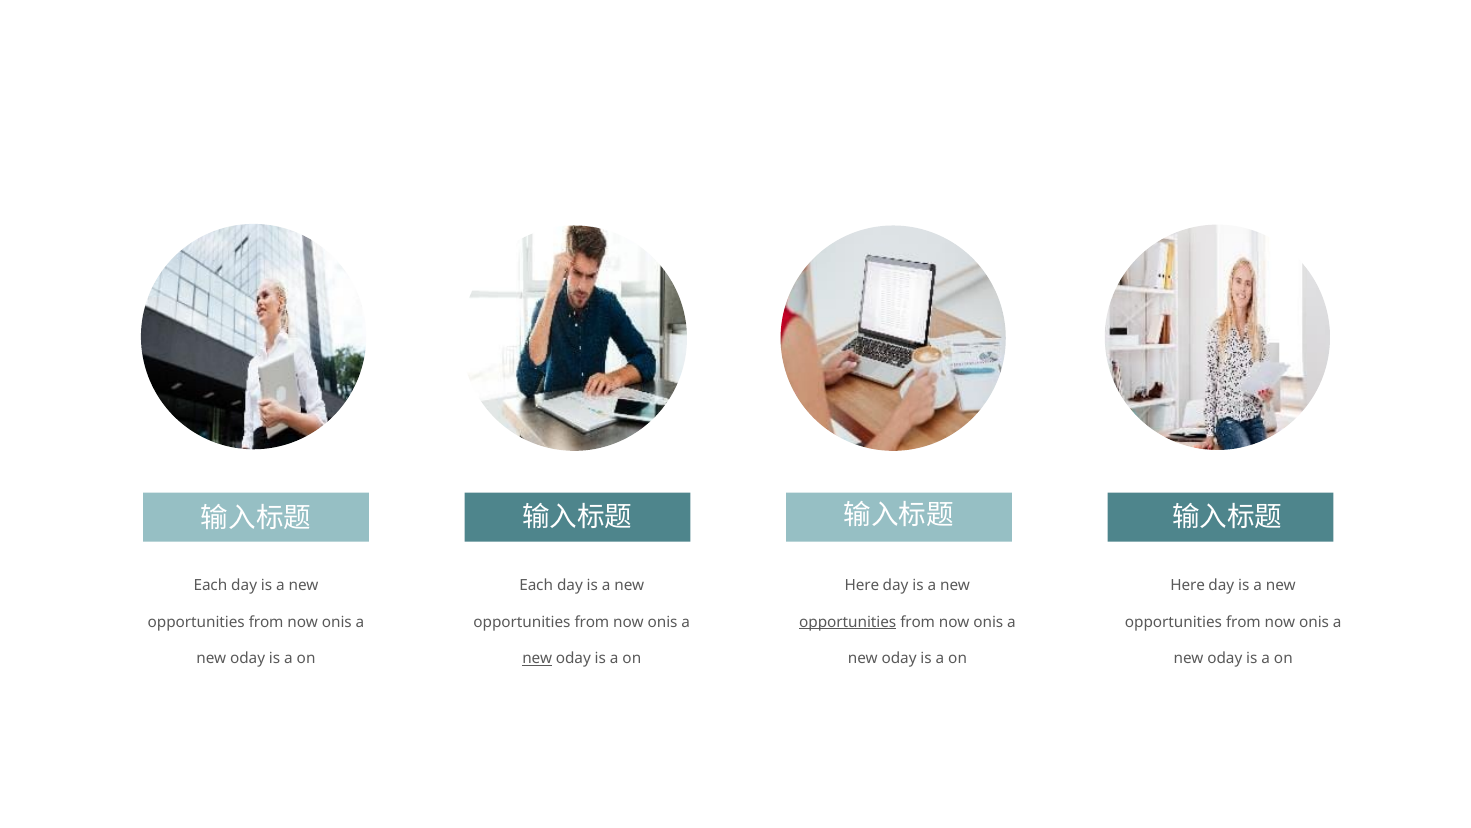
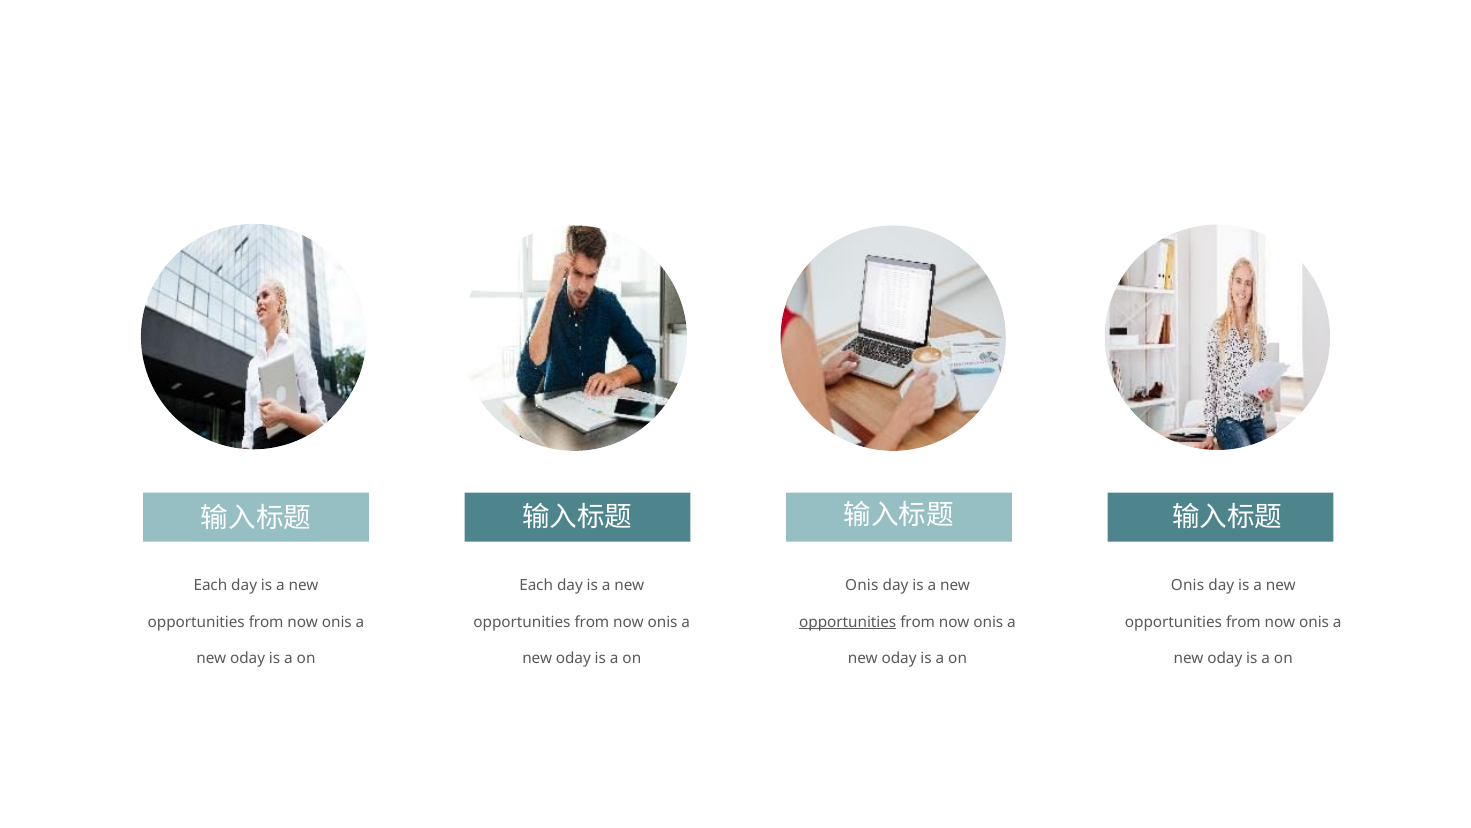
Here: Here -> Onis (862, 585)
Here: Here -> Onis (1188, 585)
new underline: present -> none (537, 658)
